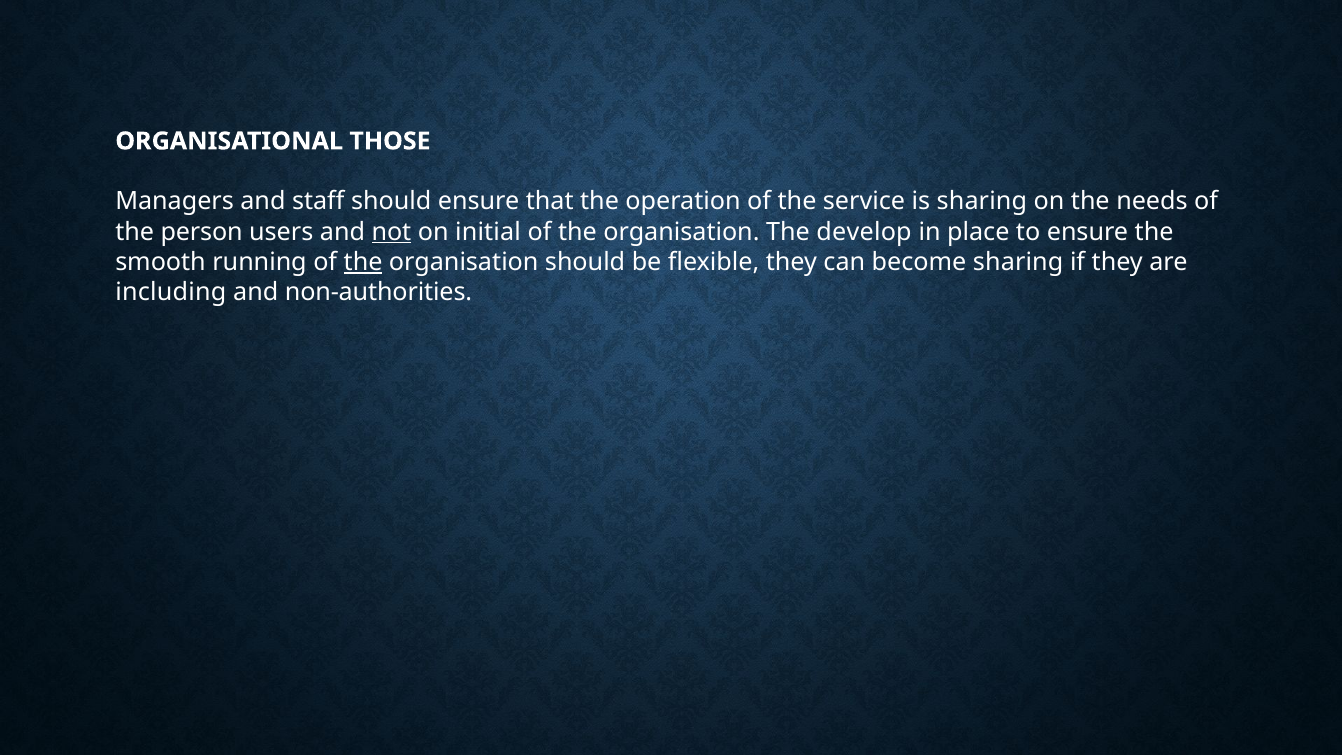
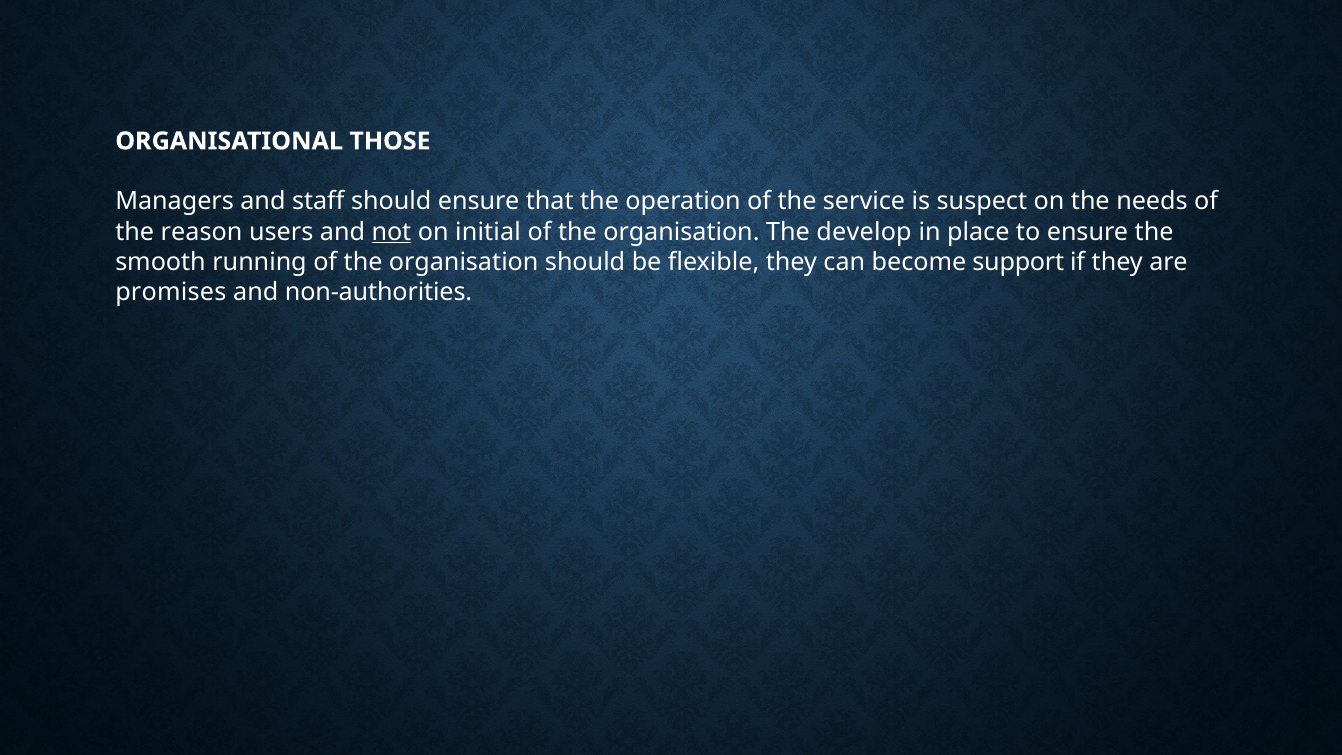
is sharing: sharing -> suspect (982, 202)
person: person -> reason (202, 232)
the underline: present -> none (363, 262)
become sharing: sharing -> support (1018, 262)
including: including -> promises (171, 292)
